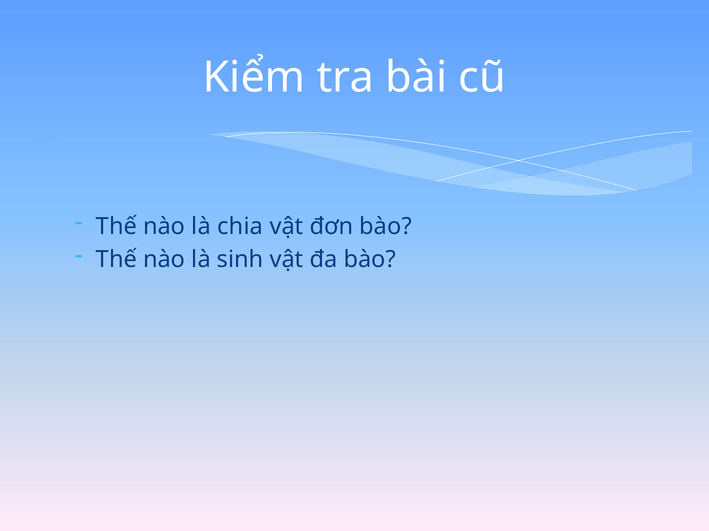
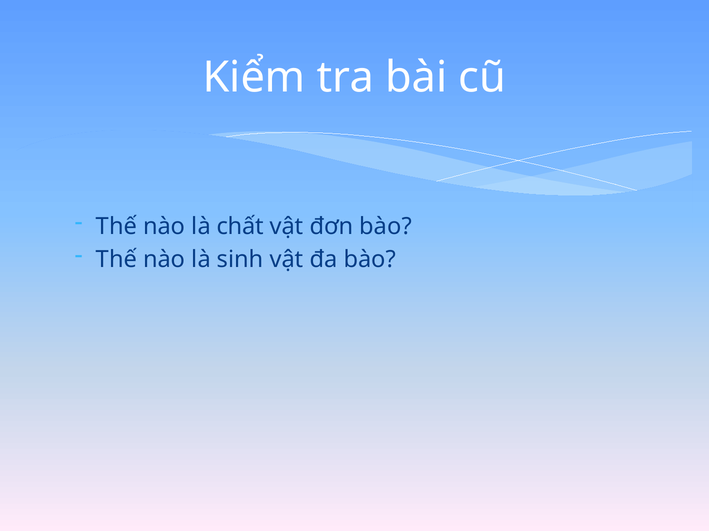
chia: chia -> chất (240, 227)
